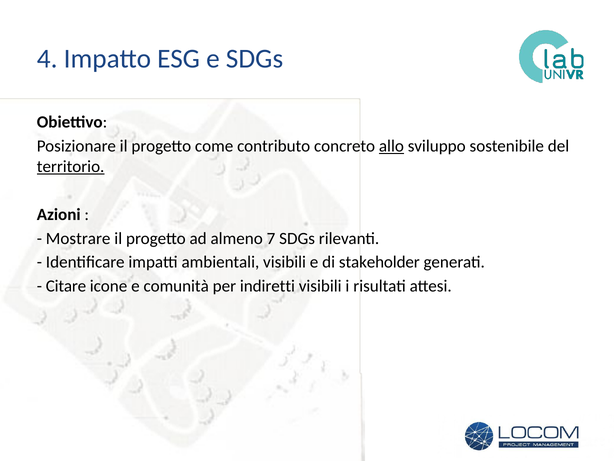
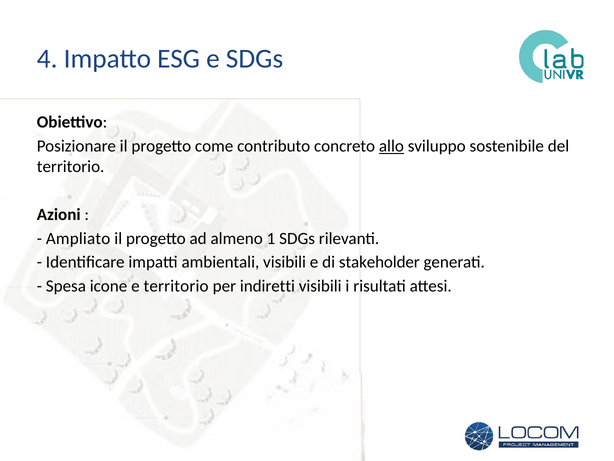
territorio underline: present -> none (71, 166)
Mostrare: Mostrare -> Ampliato (78, 238)
7: 7 -> 1 (271, 238)
Citare: Citare -> Spesa (66, 286)
e comunità: comunità -> territorio (176, 286)
